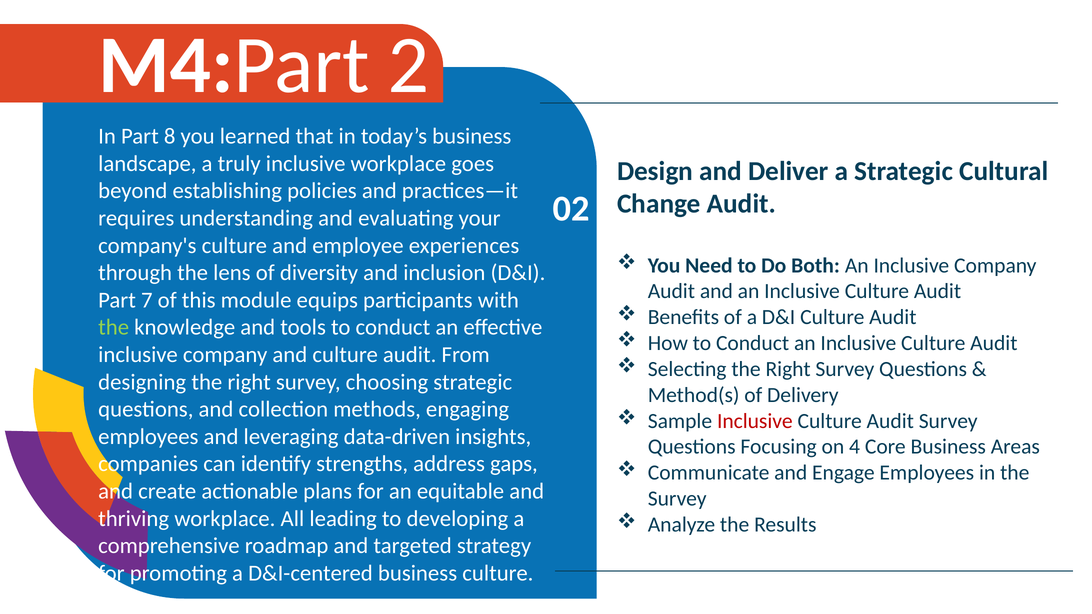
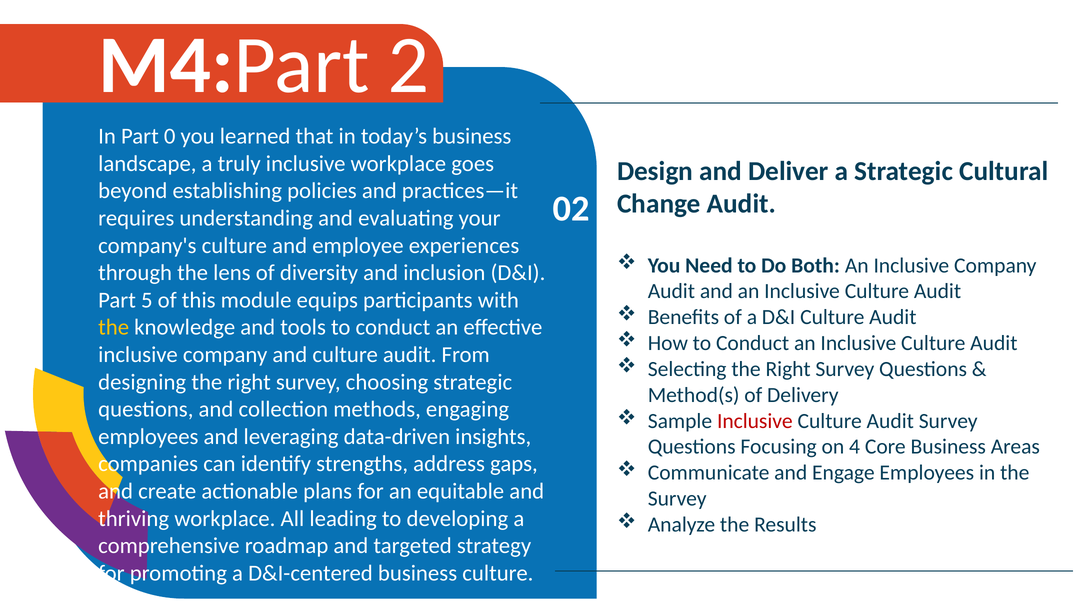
8: 8 -> 0 (170, 136)
7: 7 -> 5 (147, 300)
the colour: light green -> yellow (114, 328)
